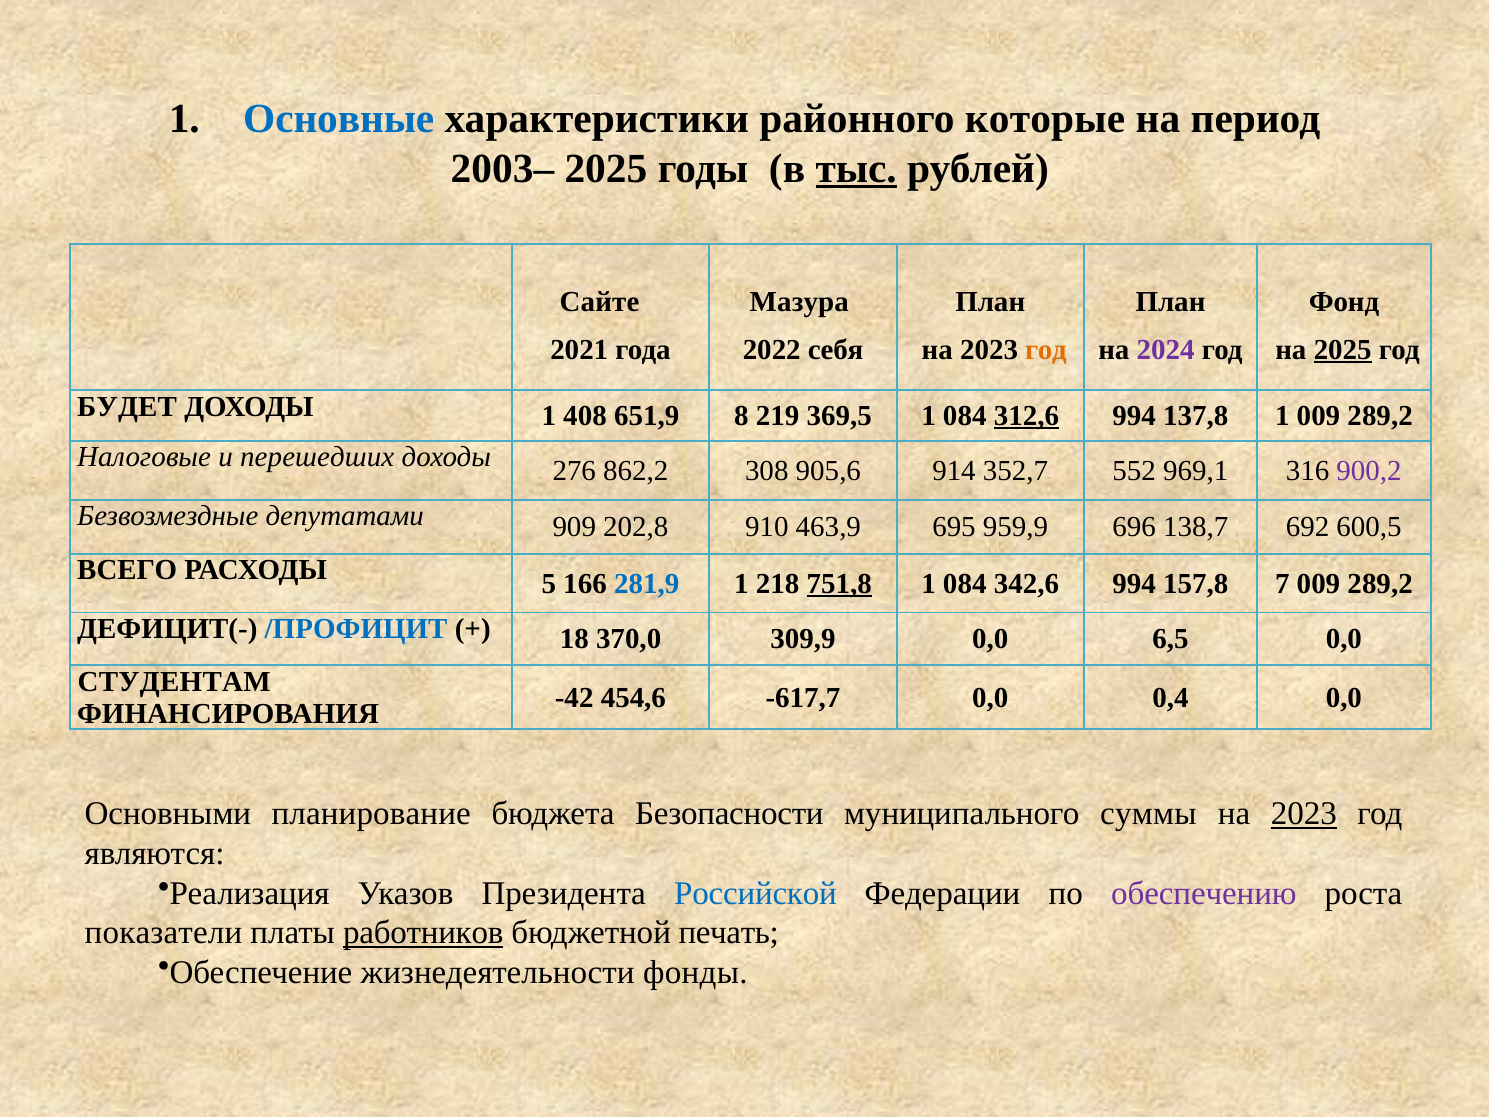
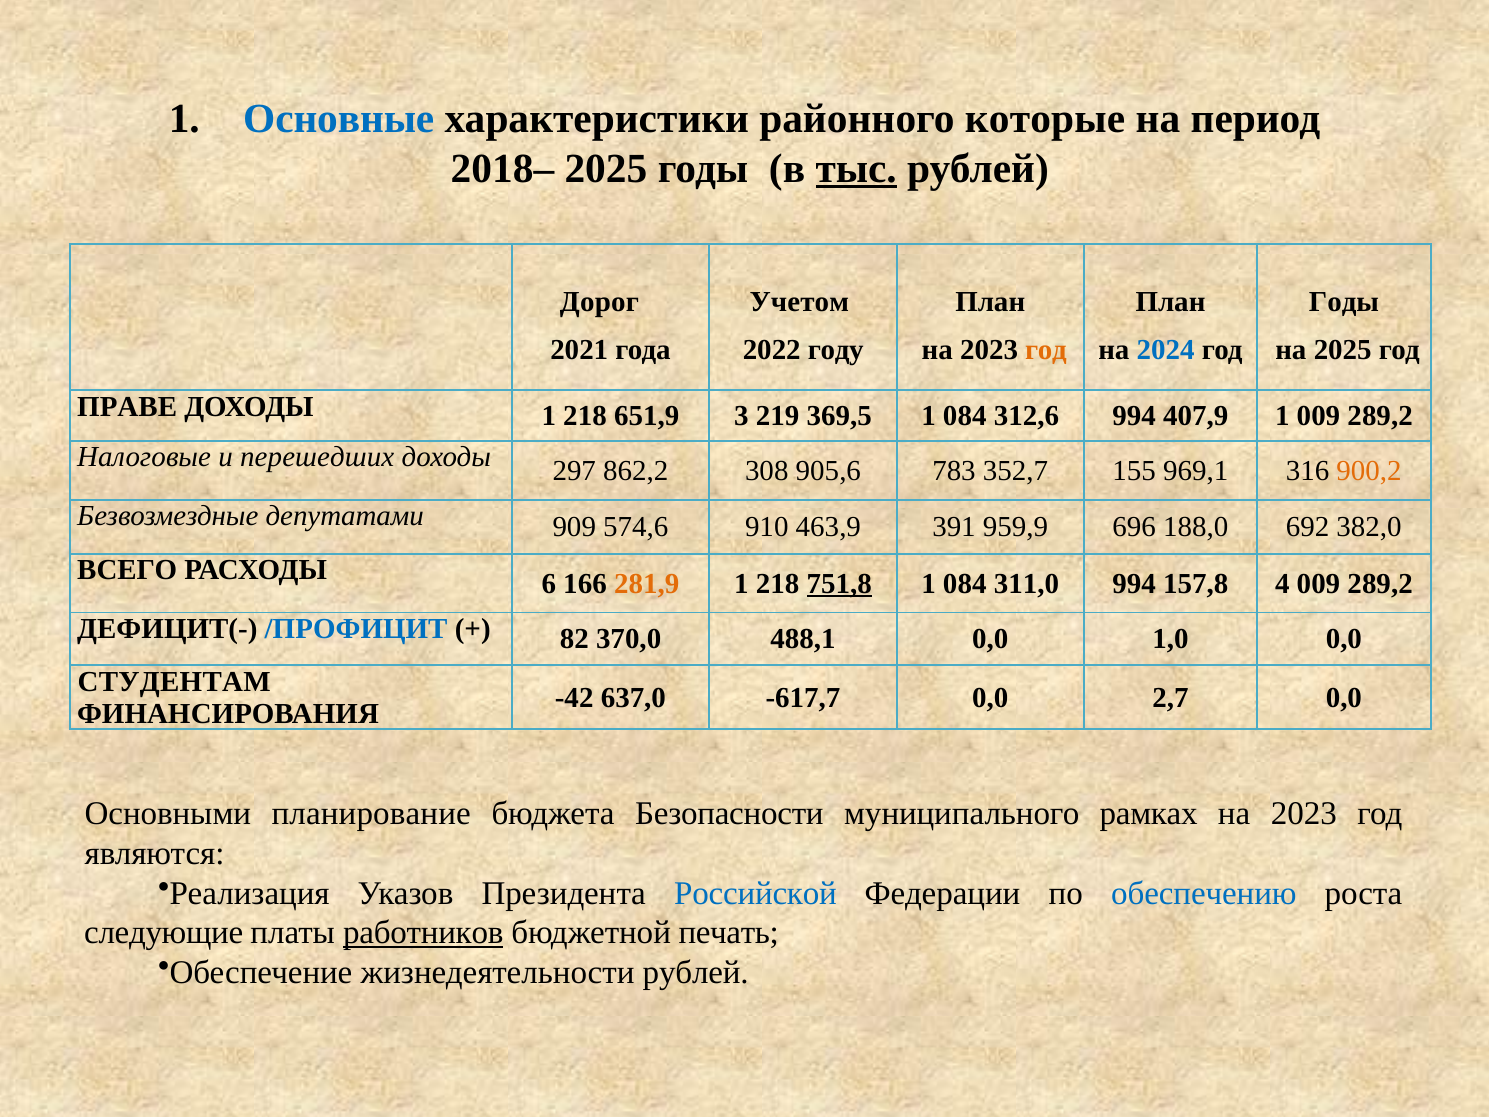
2003–: 2003– -> 2018– (502, 169)
Сайте: Сайте -> Дорог (599, 301)
Мазура: Мазура -> Учетом (799, 301)
Фонд: Фонд -> Годы (1344, 301)
себя: себя -> году (836, 349)
2024 colour: purple -> blue (1166, 349)
2025 underline: present -> none (1343, 349)
БУДЕТ: БУДЕТ -> ПРАВЕ (127, 406)
ДОХОДЫ 1 408: 408 -> 218 (585, 416)
8: 8 -> 3 (741, 416)
312,6 underline: present -> none (1026, 416)
137,8: 137,8 -> 407,9 (1196, 416)
276: 276 -> 297 (574, 471)
914: 914 -> 783 (954, 471)
552: 552 -> 155 (1134, 471)
900,2 colour: purple -> orange (1369, 471)
202,8: 202,8 -> 574,6 (636, 527)
695: 695 -> 391 (954, 527)
138,7: 138,7 -> 188,0 (1196, 527)
600,5: 600,5 -> 382,0 (1369, 527)
5: 5 -> 6 (549, 583)
281,9 colour: blue -> orange (647, 583)
342,6: 342,6 -> 311,0 (1026, 583)
7: 7 -> 4 (1282, 583)
18: 18 -> 82 (574, 639)
309,9: 309,9 -> 488,1 (803, 639)
6,5: 6,5 -> 1,0 (1170, 639)
454,6: 454,6 -> 637,0 (633, 697)
0,4: 0,4 -> 2,7 (1170, 697)
суммы: суммы -> рамках (1149, 814)
2023 underline: present -> none (1304, 814)
обеспечению colour: purple -> blue (1204, 893)
показатели: показатели -> следующие (164, 933)
жизнедеятельности фонды: фонды -> рублей (696, 972)
